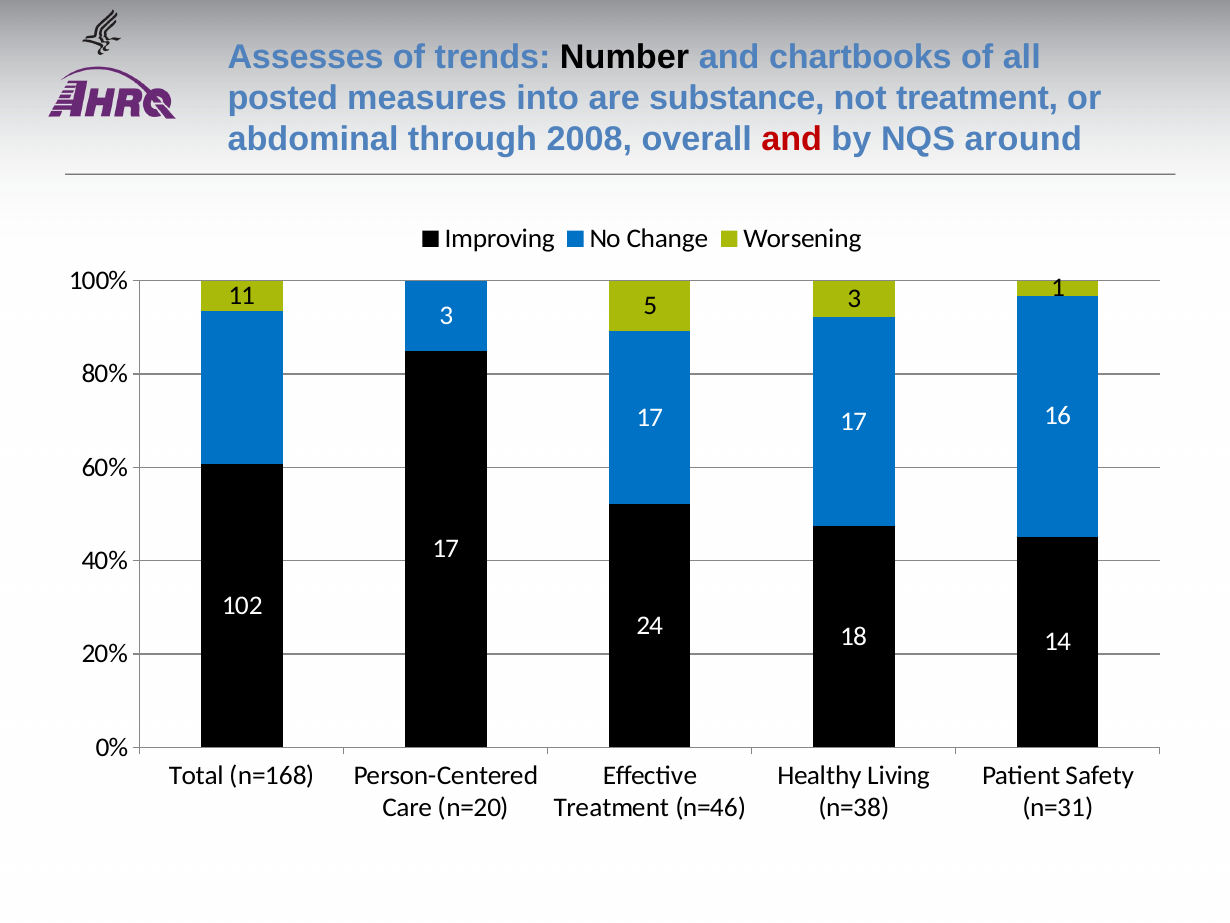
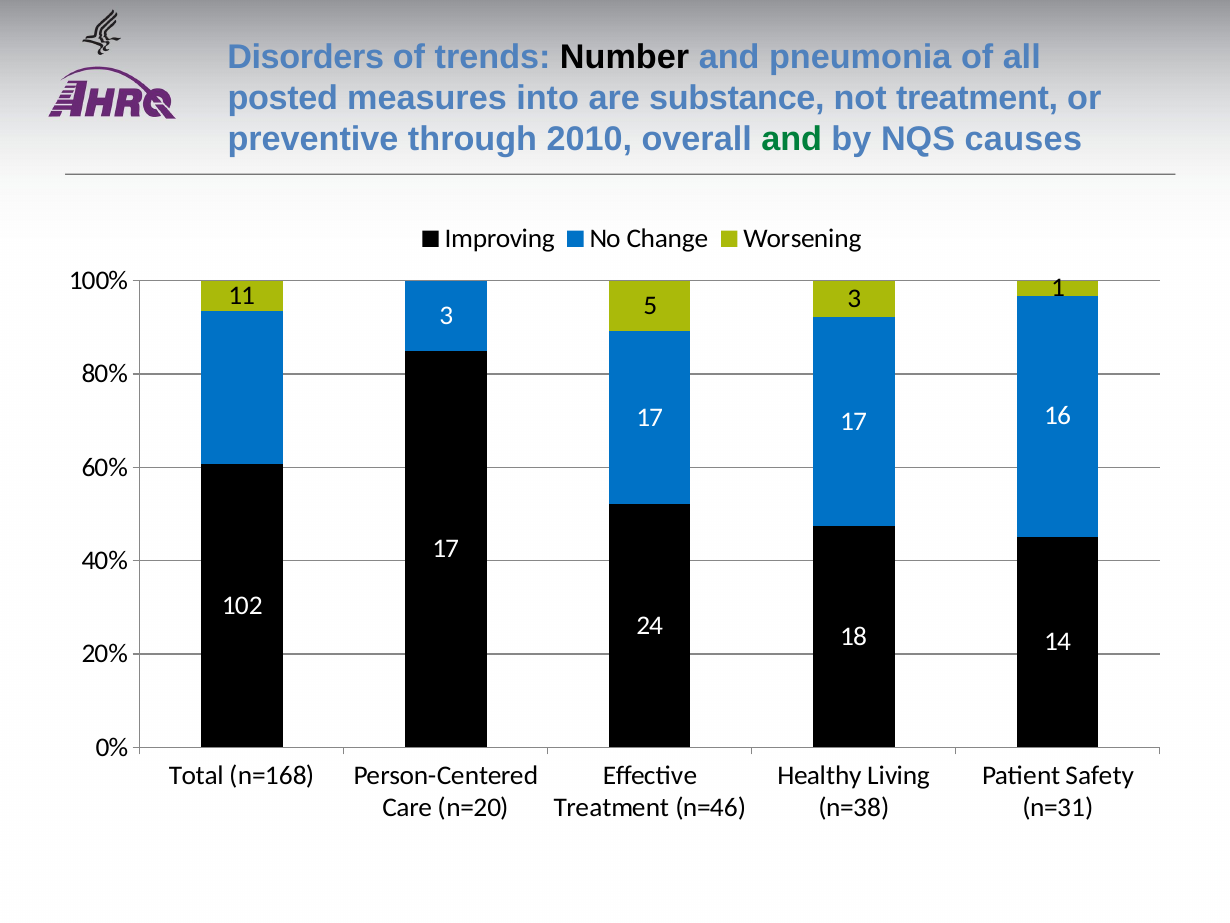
Assesses: Assesses -> Disorders (306, 57)
chartbooks: chartbooks -> pneumonia (860, 57)
abdominal: abdominal -> preventive (313, 139)
2008: 2008 -> 2010 (589, 139)
and colour: red -> green (792, 139)
around: around -> causes (1023, 139)
